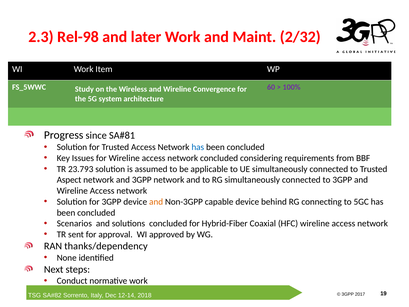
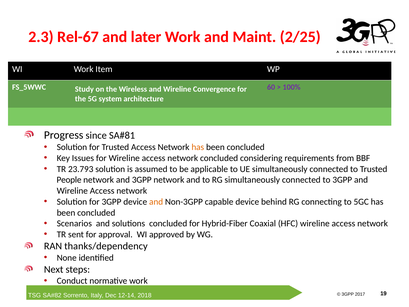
Rel-98: Rel-98 -> Rel-67 (78, 37)
2/32: 2/32 -> 2/25 (300, 37)
has colour: blue -> orange (198, 147)
Aspect: Aspect -> People (69, 180)
